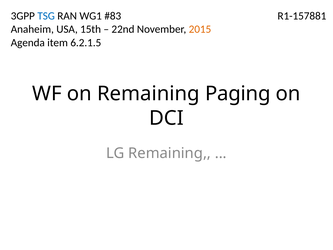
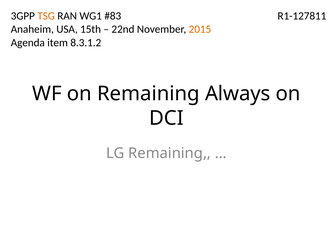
TSG colour: blue -> orange (46, 16)
R1-157881: R1-157881 -> R1-127811 (302, 16)
6.2.1.5: 6.2.1.5 -> 8.3.1.2 (86, 43)
Paging: Paging -> Always (238, 94)
